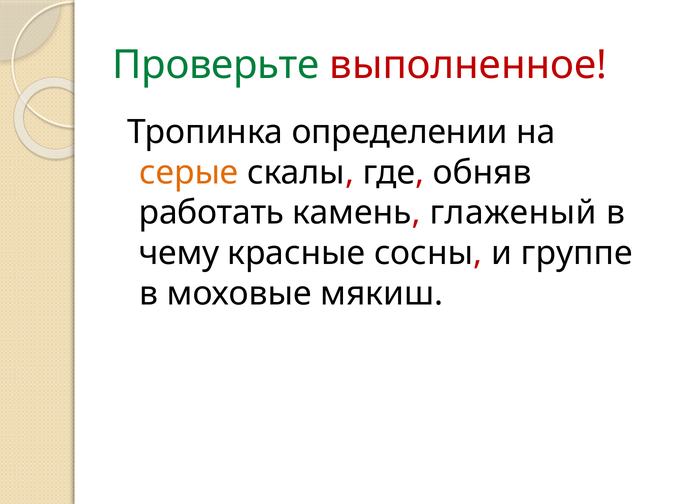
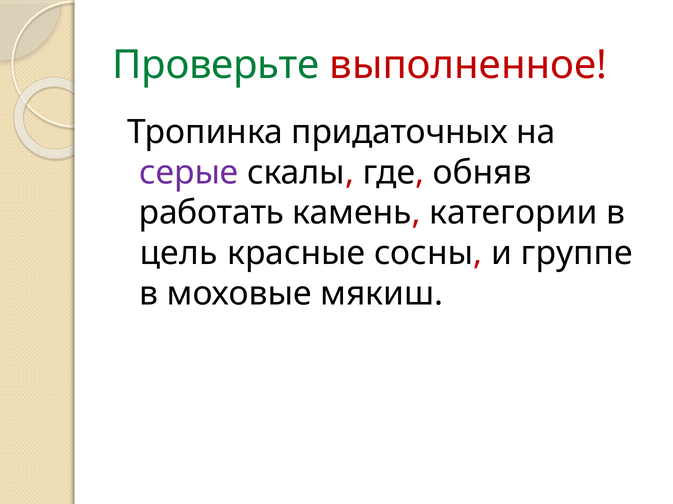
определении: определении -> придаточных (400, 132)
серые colour: orange -> purple (189, 173)
глаженый: глаженый -> категории (513, 213)
чему: чему -> цель (179, 254)
